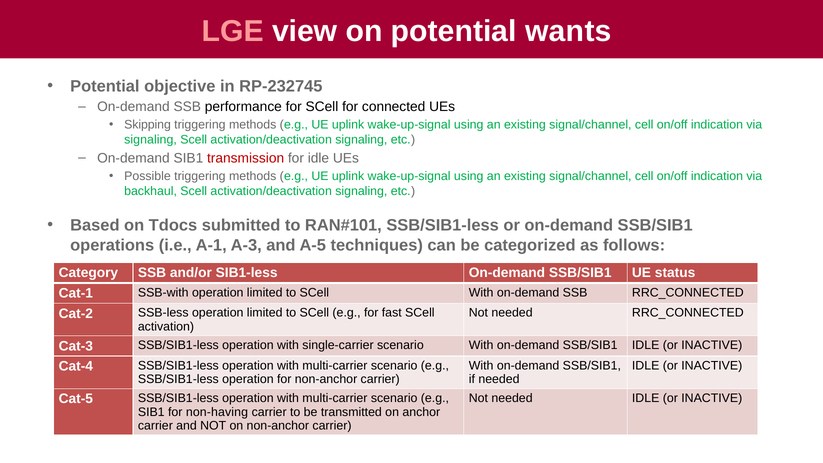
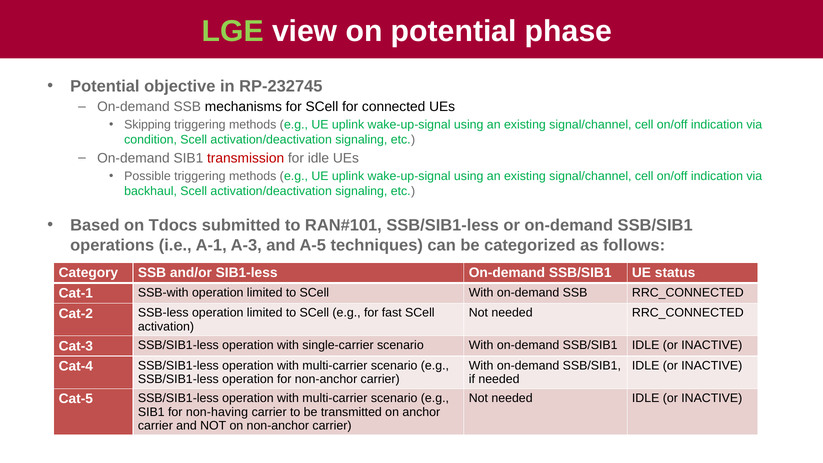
LGE colour: pink -> light green (233, 31)
wants: wants -> phase (569, 31)
performance: performance -> mechanisms (243, 107)
signaling: signaling -> condition (151, 140)
